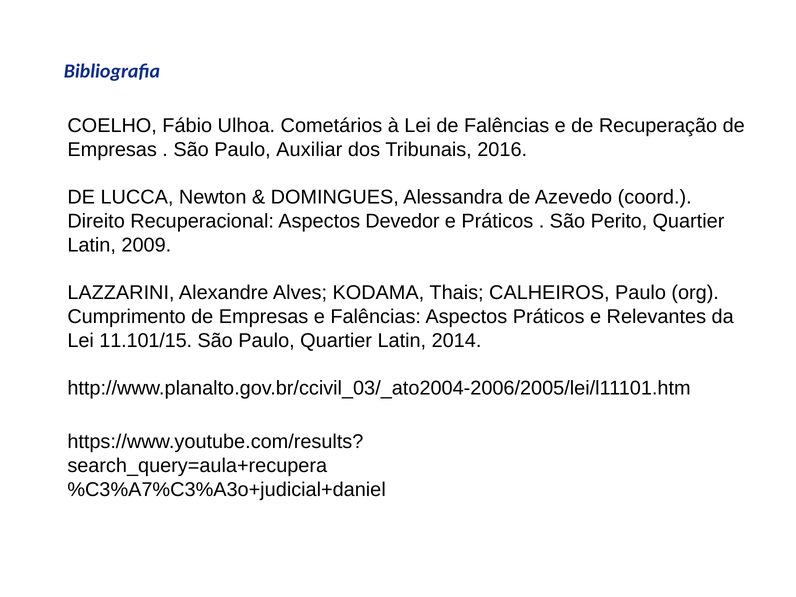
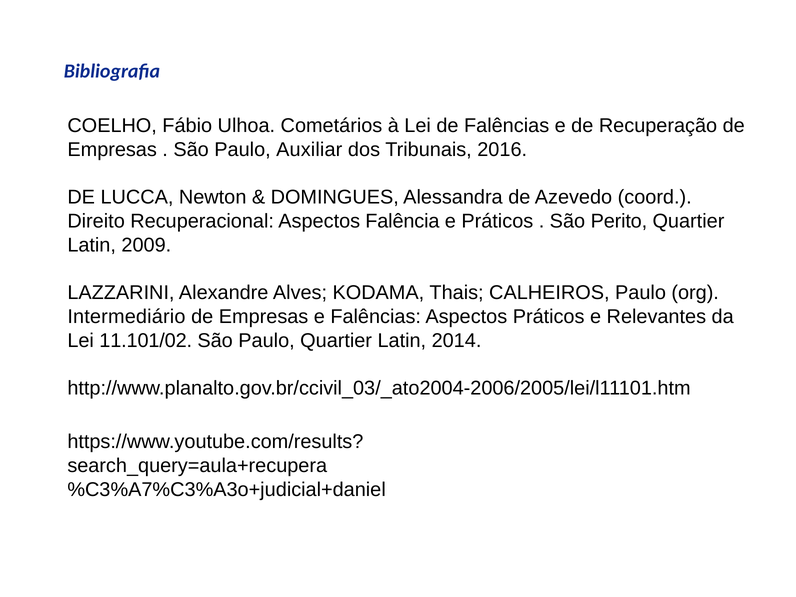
Aspectos Devedor: Devedor -> Falência (402, 221)
Cumprimento: Cumprimento -> Intermediário (126, 317)
11.101/15: 11.101/15 -> 11.101/02 (146, 341)
